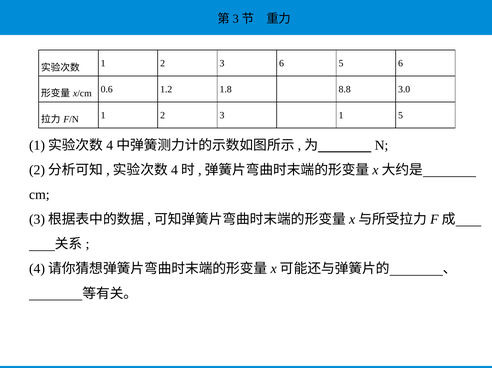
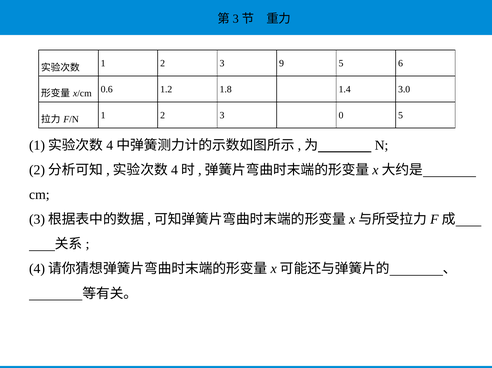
3 6: 6 -> 9 (282, 63)
8.8: 8.8 -> 1.4 (345, 89)
3 1: 1 -> 0 (341, 115)
